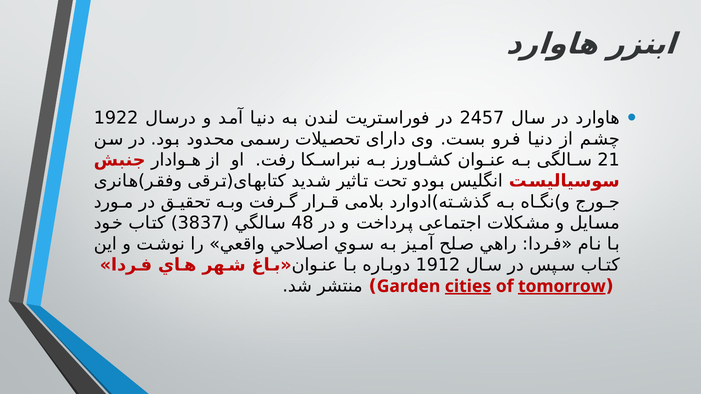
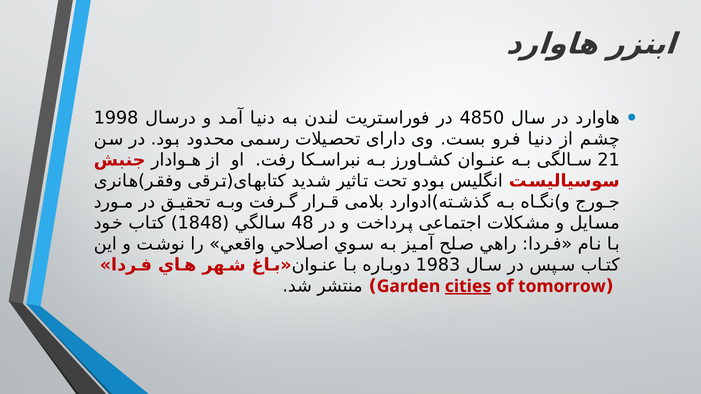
1922: 1922 -> 1998 (116, 118)
2457: 2457 -> 4850 (482, 118)
3837: 3837 -> 1848 (200, 223)
1912: 1912 -> 1983 (438, 265)
tomorrow underline: present -> none (562, 286)
